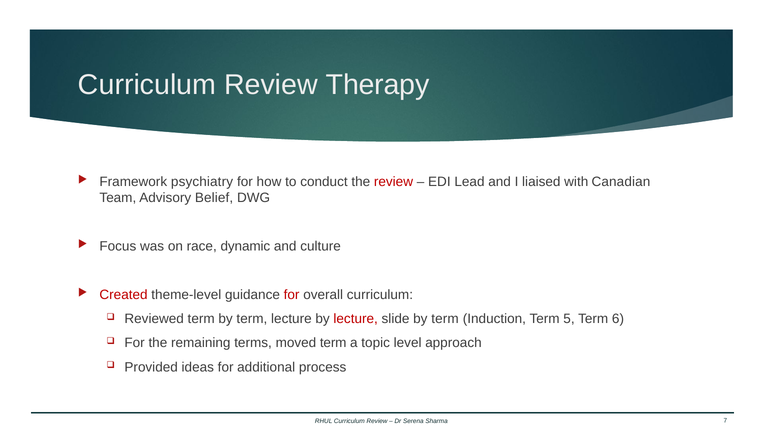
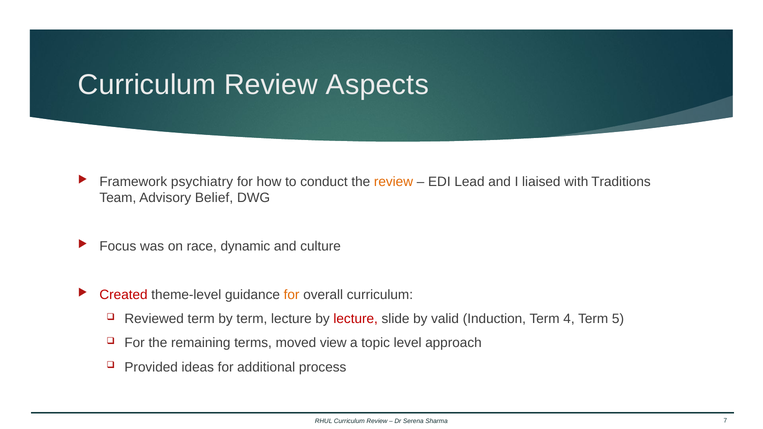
Therapy: Therapy -> Aspects (377, 85)
review colour: red -> orange (393, 182)
Canadian: Canadian -> Traditions (621, 182)
for colour: red -> orange (292, 295)
slide by term: term -> valid (445, 319)
5: 5 -> 4 (569, 319)
6: 6 -> 5 (618, 319)
moved term: term -> view (333, 343)
